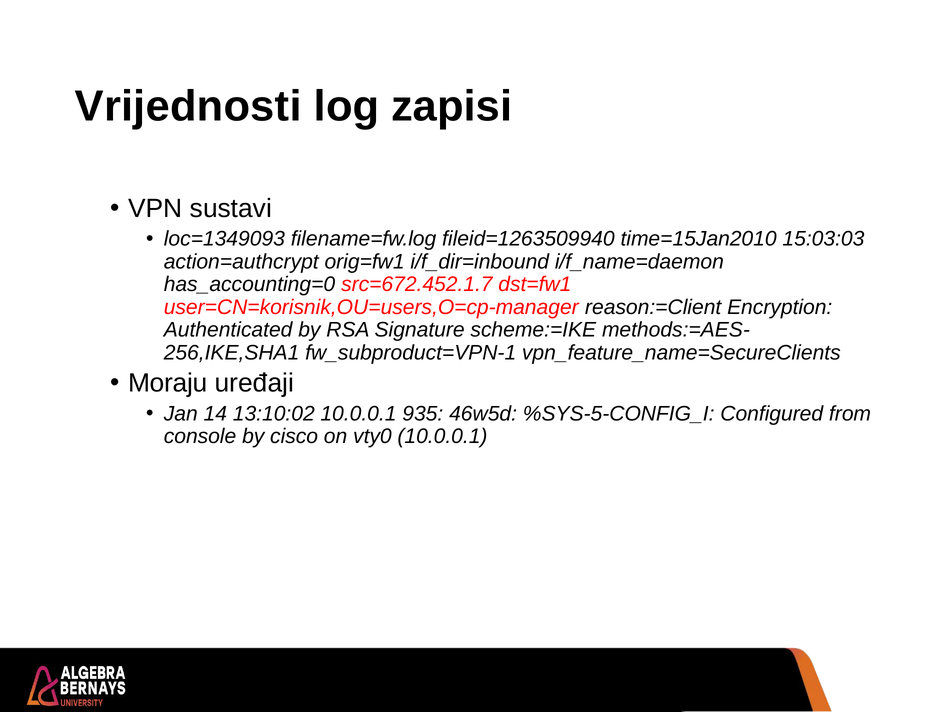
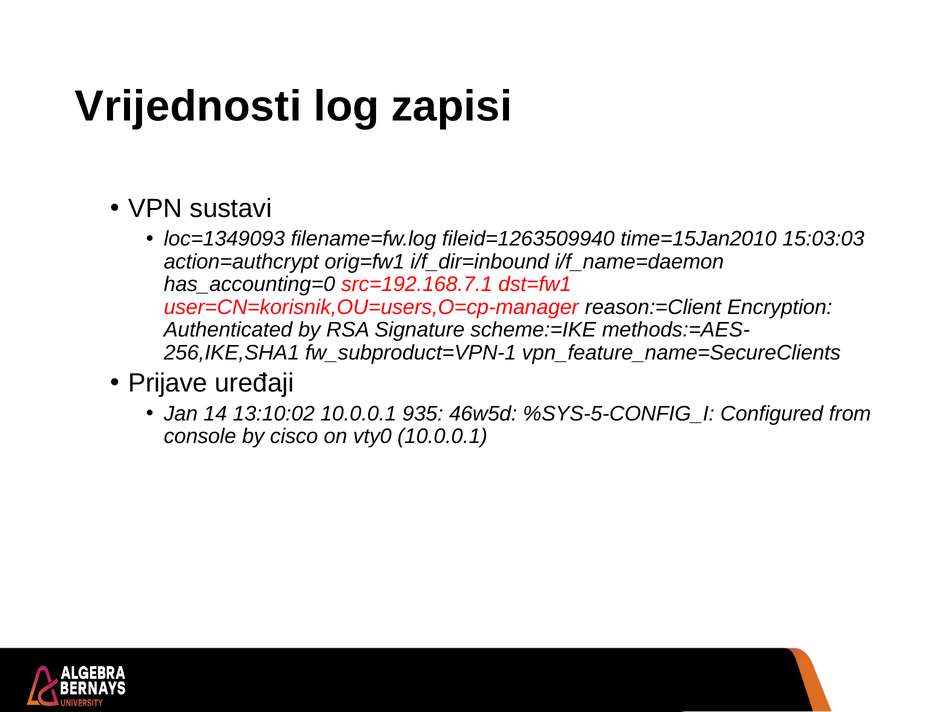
src=672.452.1.7: src=672.452.1.7 -> src=192.168.7.1 (417, 285)
Moraju: Moraju -> Prijave (168, 383)
